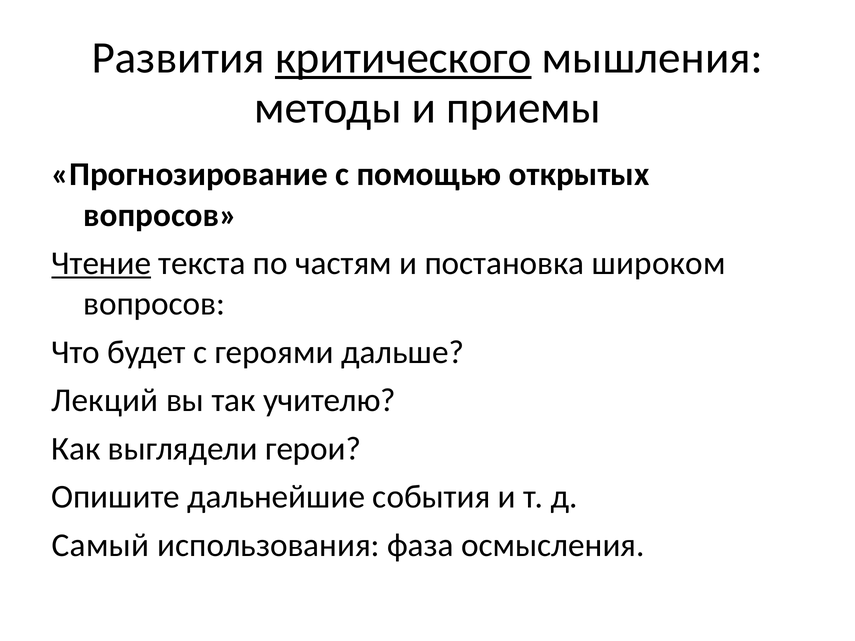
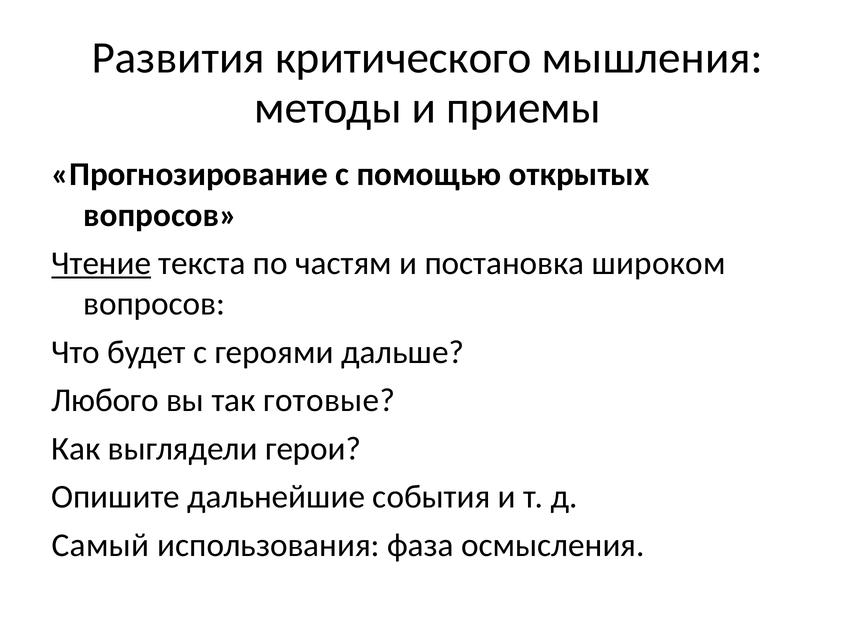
критического underline: present -> none (403, 58)
Лекций: Лекций -> Любого (105, 401)
учителю: учителю -> готовые (329, 401)
